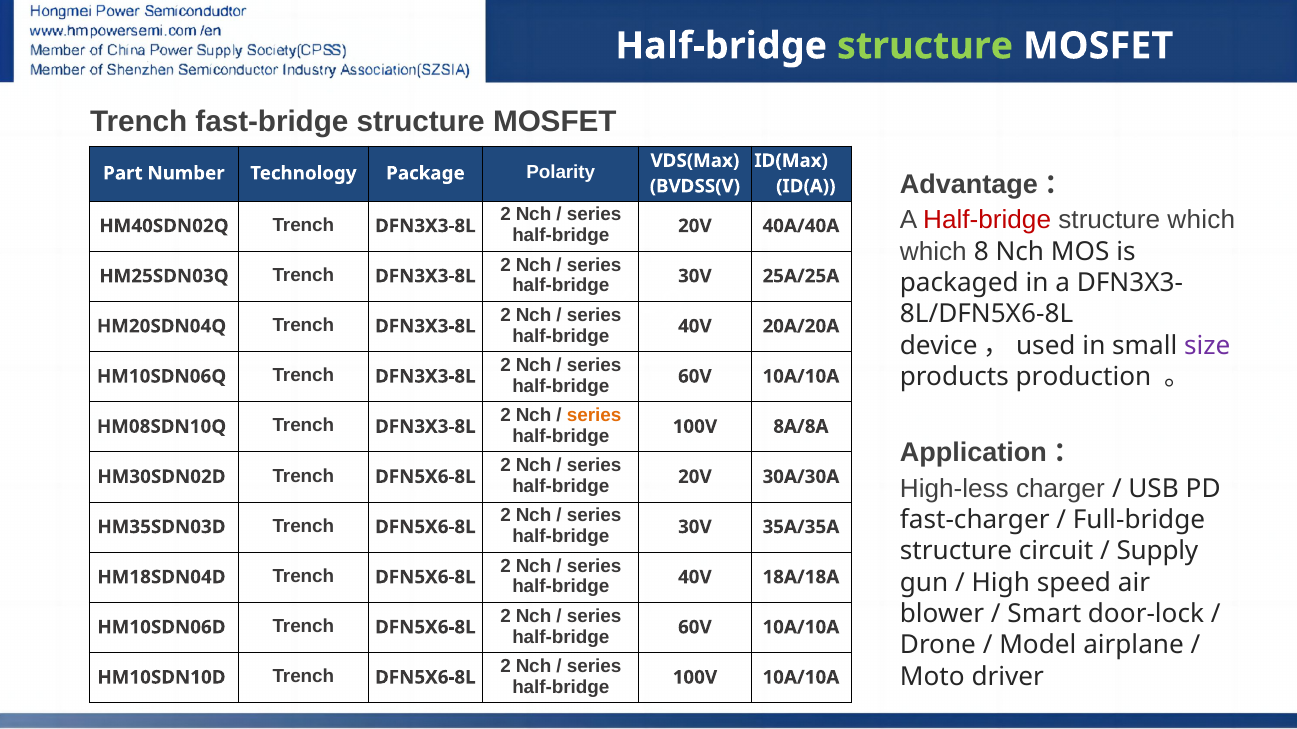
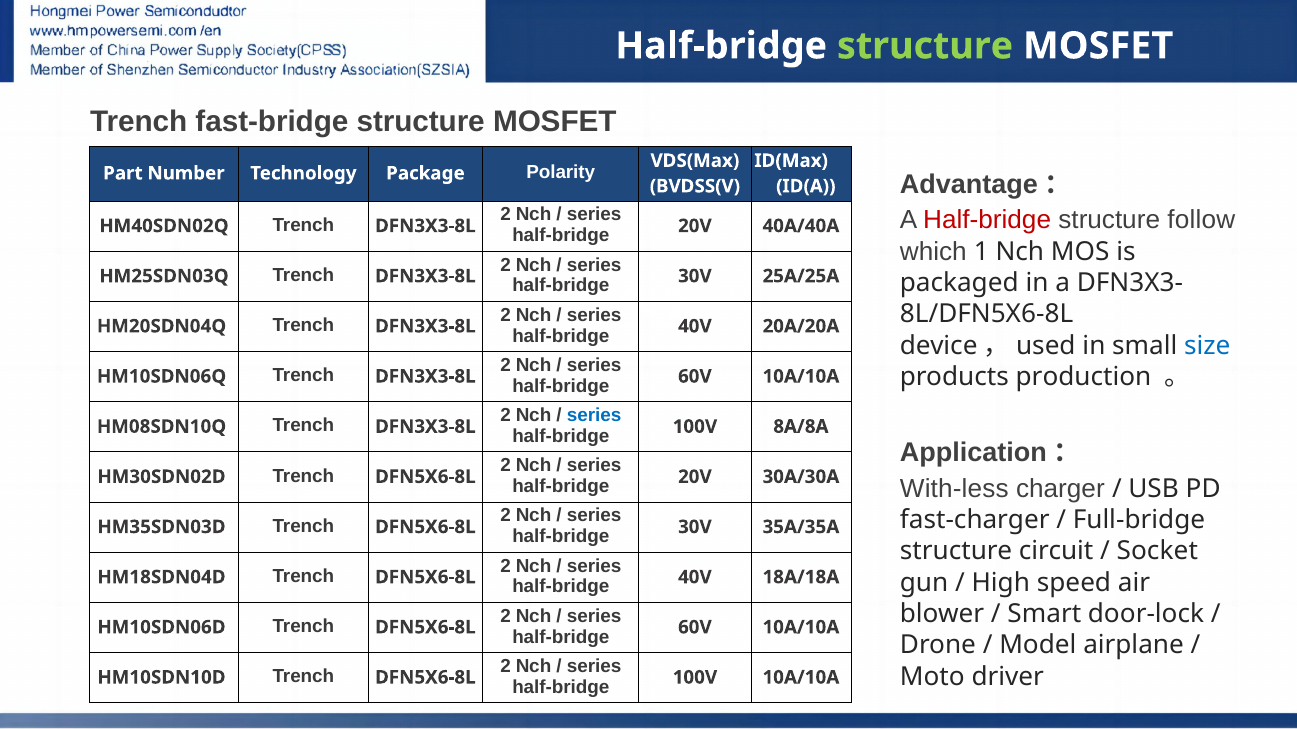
structure which: which -> follow (1201, 220)
8: 8 -> 1 (981, 252)
size colour: purple -> blue (1207, 346)
series colour: orange -> blue (594, 416)
High-less: High-less -> With-less (954, 489)
Supply: Supply -> Socket (1157, 552)
